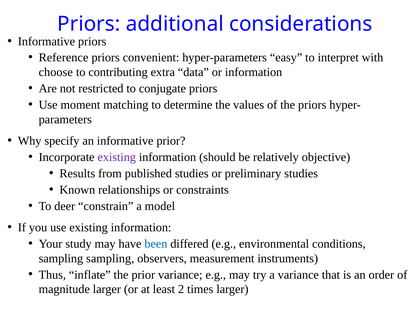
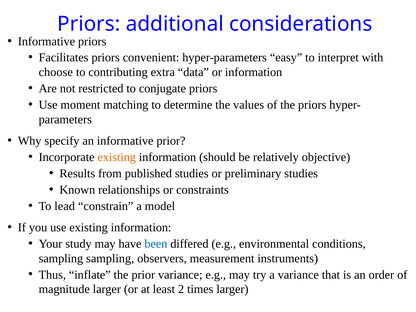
Reference: Reference -> Facilitates (64, 58)
existing colour: purple -> orange (117, 157)
deer: deer -> lead (65, 206)
